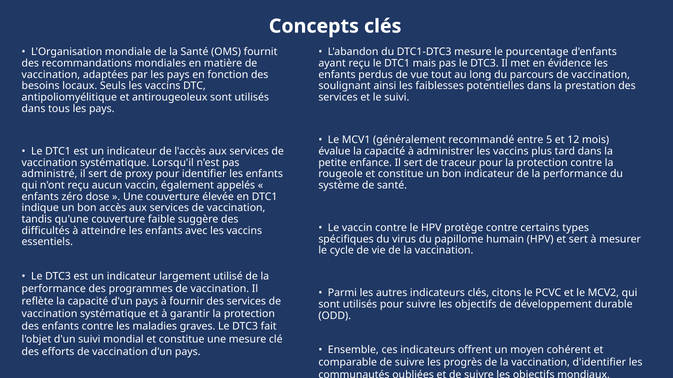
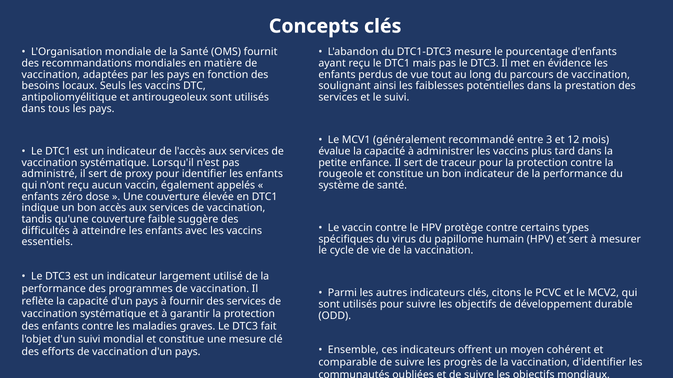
5: 5 -> 3 (549, 140)
